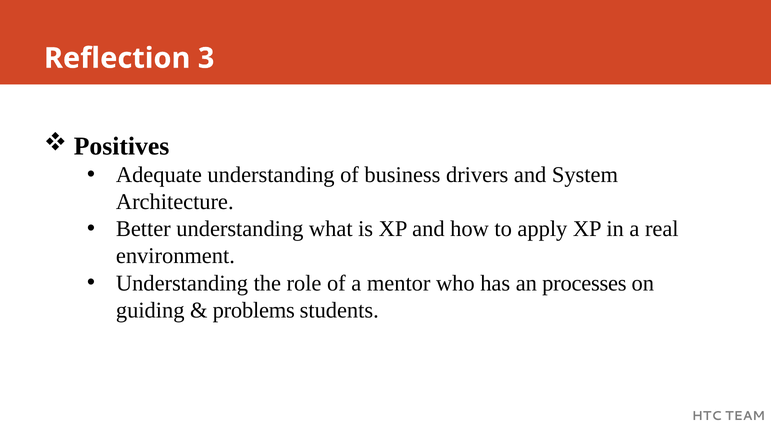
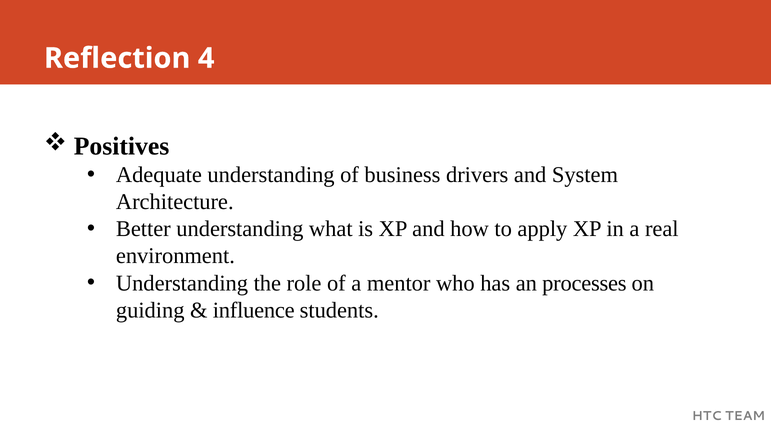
3: 3 -> 4 (206, 58)
problems: problems -> influence (254, 310)
